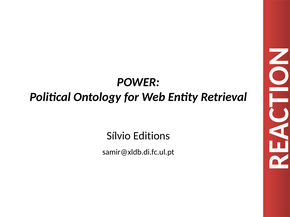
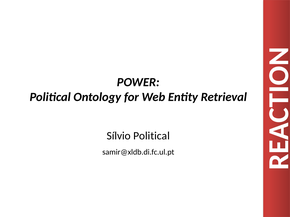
Sílvio Editions: Editions -> Political (152, 136)
